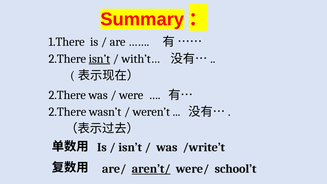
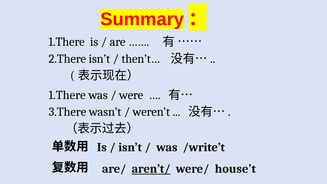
isn’t underline: present -> none (99, 59)
with’t…: with’t… -> then’t… (141, 59)
2.There: 2.There -> 1.There (67, 95)
2.There: 2.There -> 3.There (67, 112)
school’t: school’t -> house’t (235, 169)
